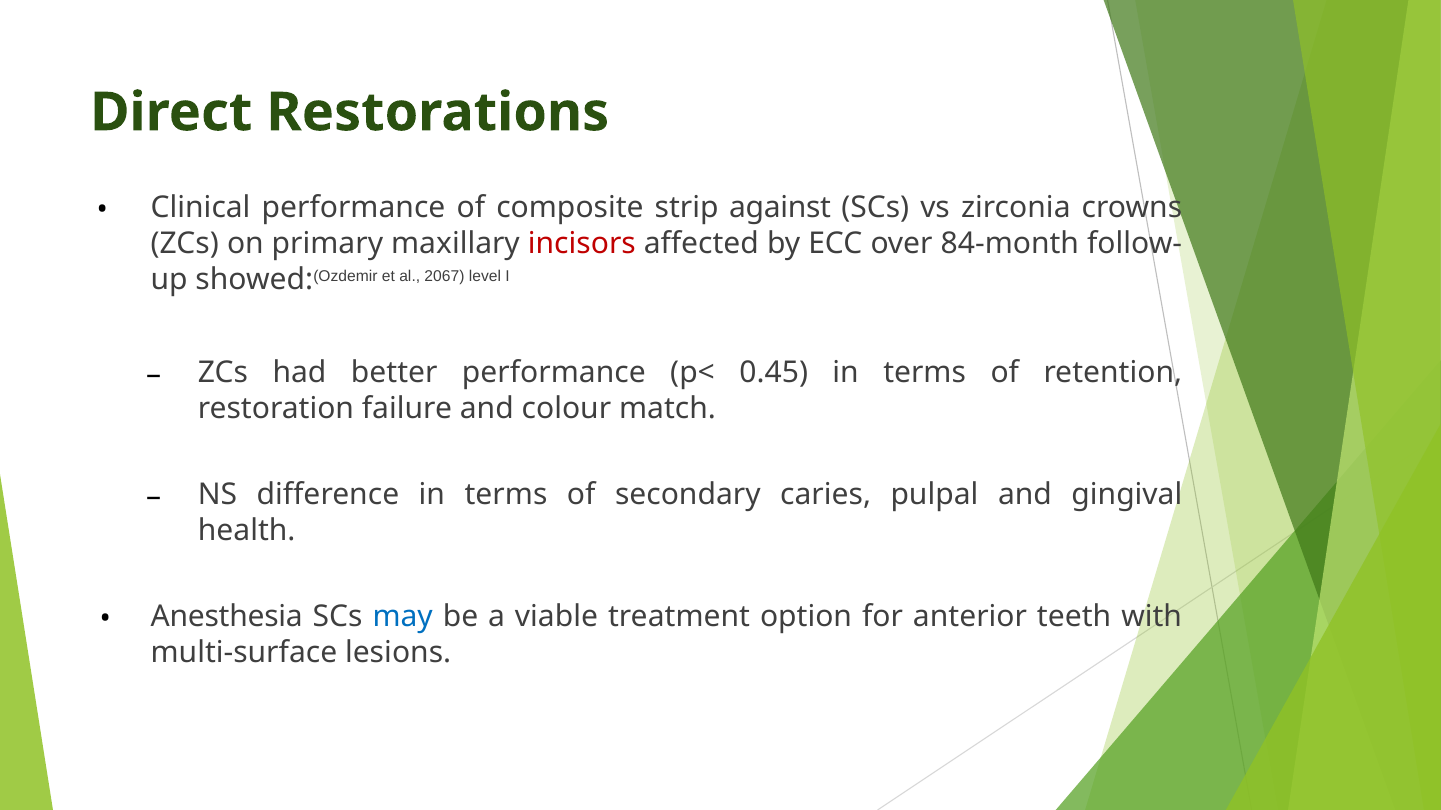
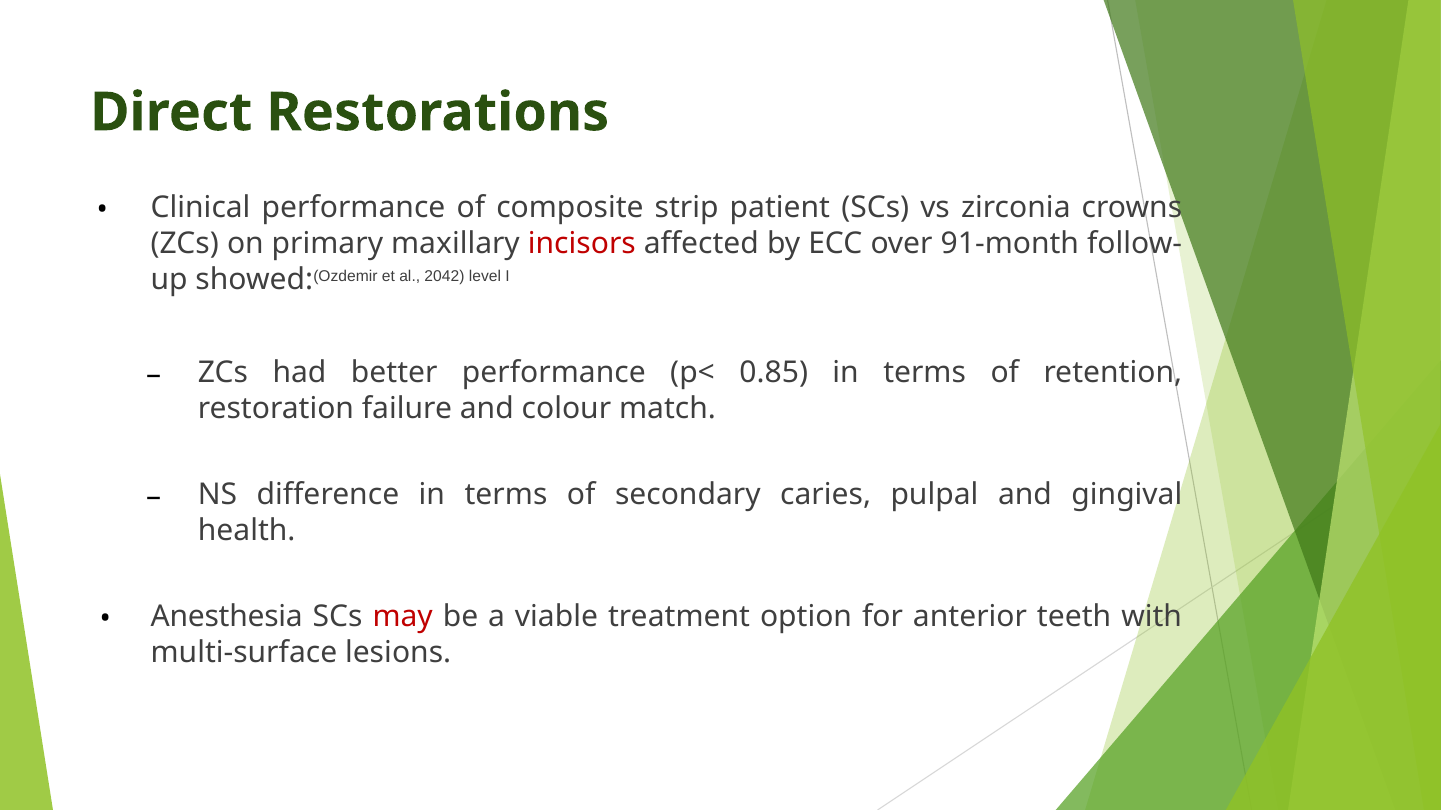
against: against -> patient (780, 208)
84-month: 84-month -> 91-month (1010, 244)
2067: 2067 -> 2042 (444, 277)
0.45: 0.45 -> 0.85 (774, 373)
may colour: blue -> red (403, 617)
